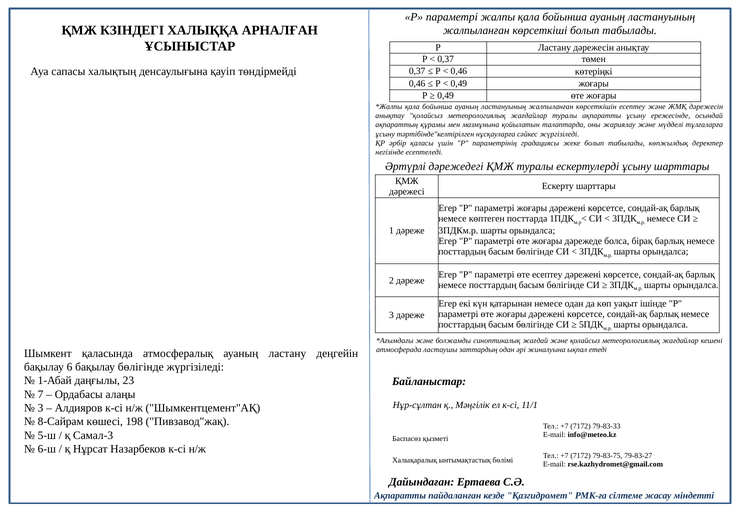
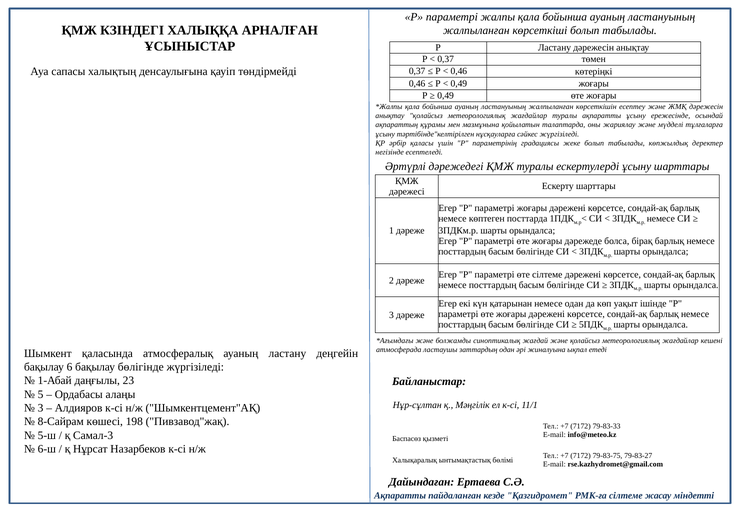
өте есептеу: есептеу -> сілтеме (547, 275)
7: 7 -> 5 (41, 395)
